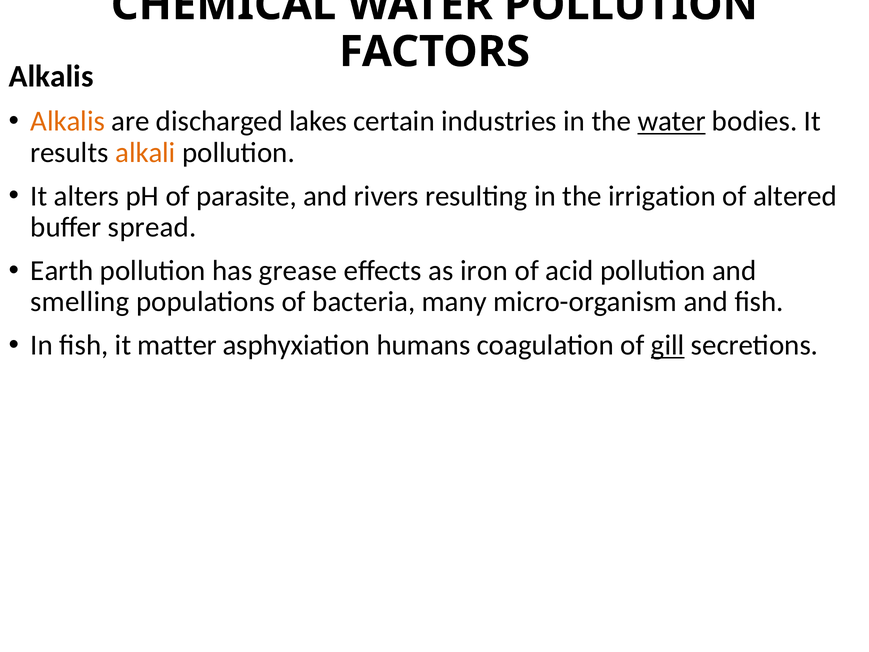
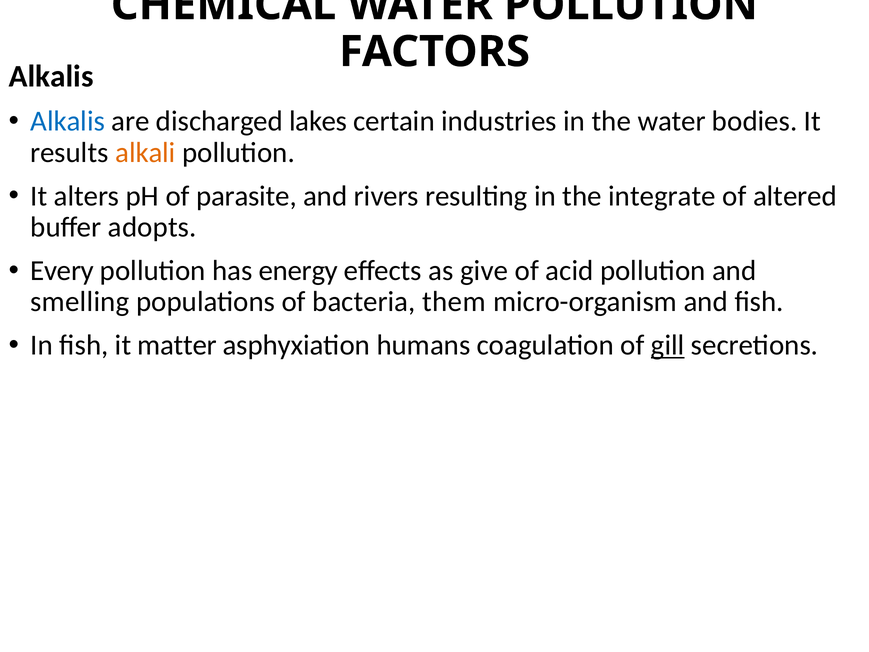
Alkalis colour: orange -> blue (68, 121)
water underline: present -> none (672, 121)
irrigation: irrigation -> integrate (662, 196)
spread: spread -> adopts (152, 227)
Earth: Earth -> Every (62, 271)
grease: grease -> energy (298, 271)
iron: iron -> give (484, 271)
many: many -> them (454, 302)
